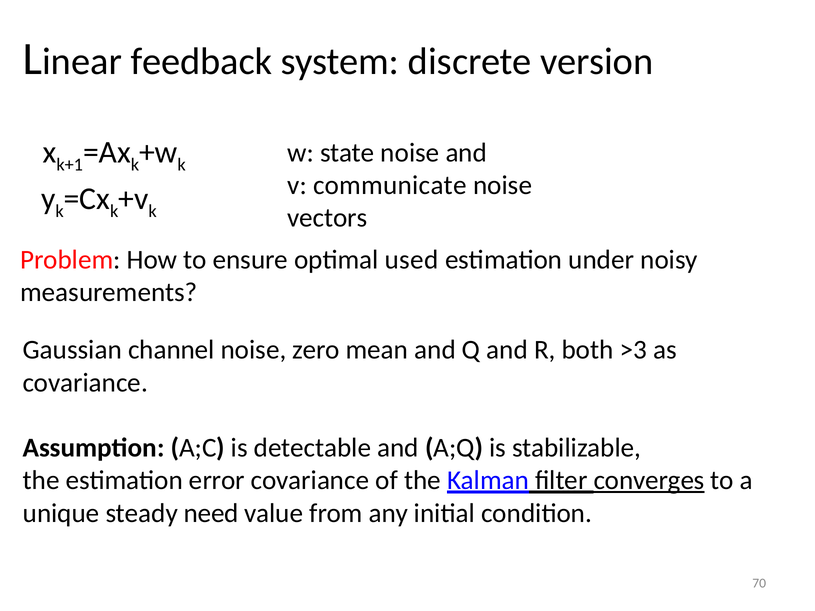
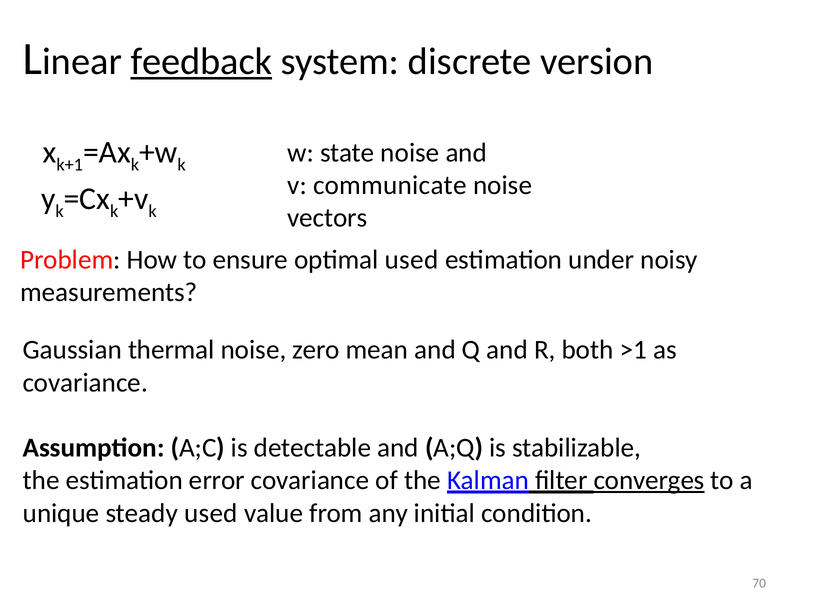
feedback underline: none -> present (201, 62)
channel: channel -> thermal (171, 350)
>3: >3 -> >1 (633, 350)
steady need: need -> used (211, 514)
